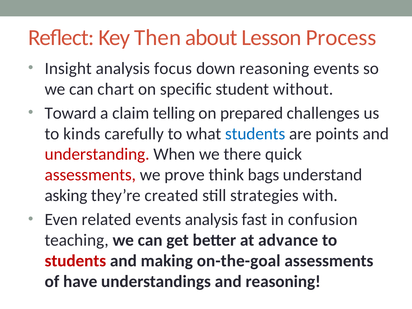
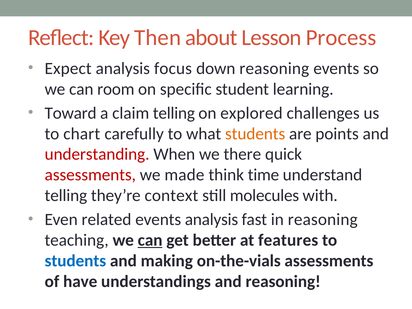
Insight: Insight -> Expect (68, 68)
chart: chart -> room (116, 89)
without: without -> learning (303, 89)
prepared: prepared -> explored (251, 113)
kinds: kinds -> chart (82, 134)
students colour: blue -> orange (255, 134)
prove: prove -> made (184, 175)
bags: bags -> time (263, 175)
asking: asking -> telling (66, 196)
created: created -> context (171, 196)
strategies: strategies -> molecules (264, 196)
in confusion: confusion -> reasoning (323, 220)
can underline: none -> present (150, 240)
advance: advance -> features (288, 240)
students colour: red -> blue (75, 261)
on-the-goal: on-the-goal -> on-the-vials (239, 261)
